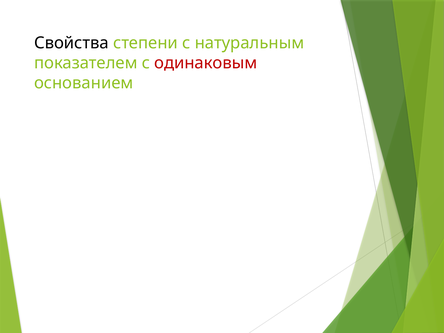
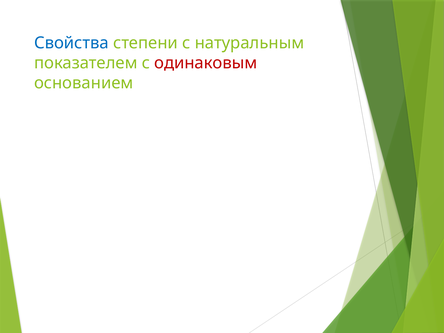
Свойства colour: black -> blue (71, 43)
